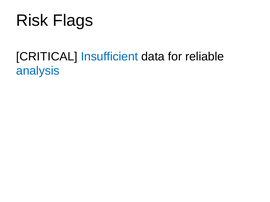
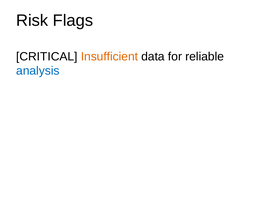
Insufficient colour: blue -> orange (109, 57)
